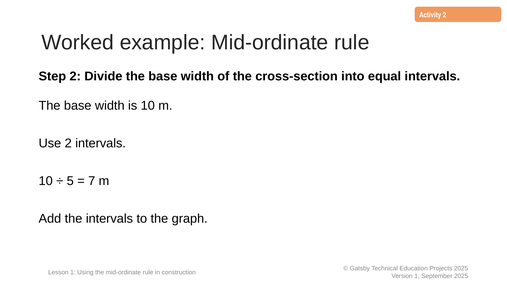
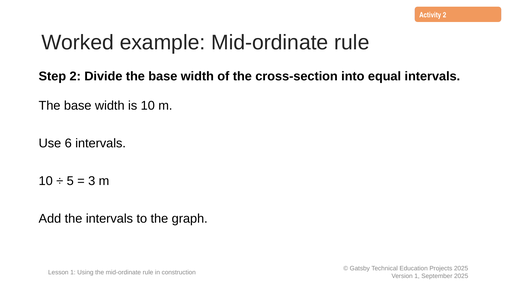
Use 2: 2 -> 6 (68, 143)
7: 7 -> 3 (92, 181)
